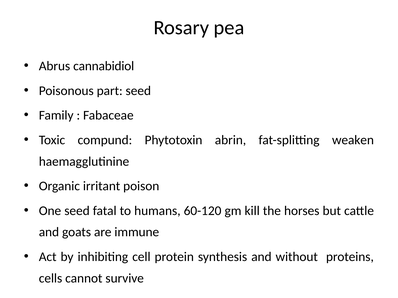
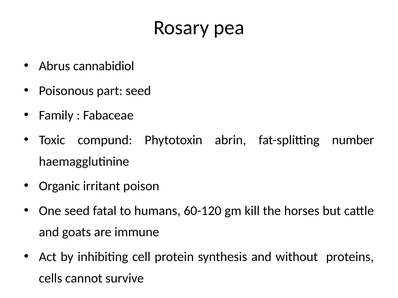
weaken: weaken -> number (353, 140)
